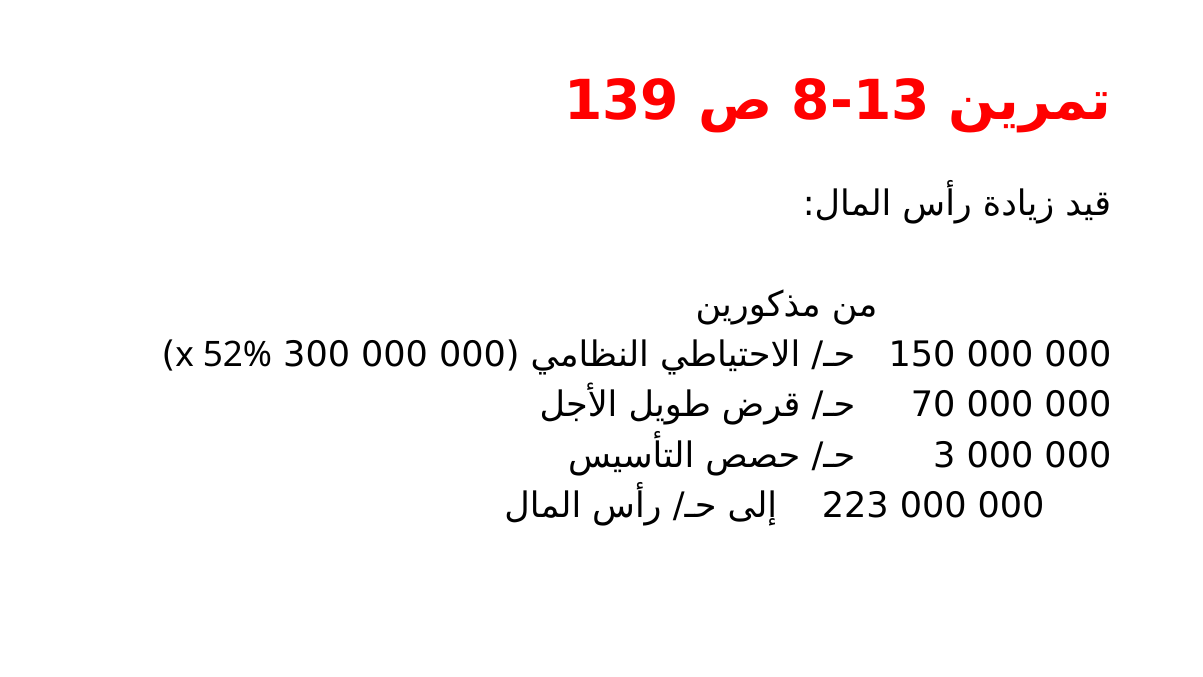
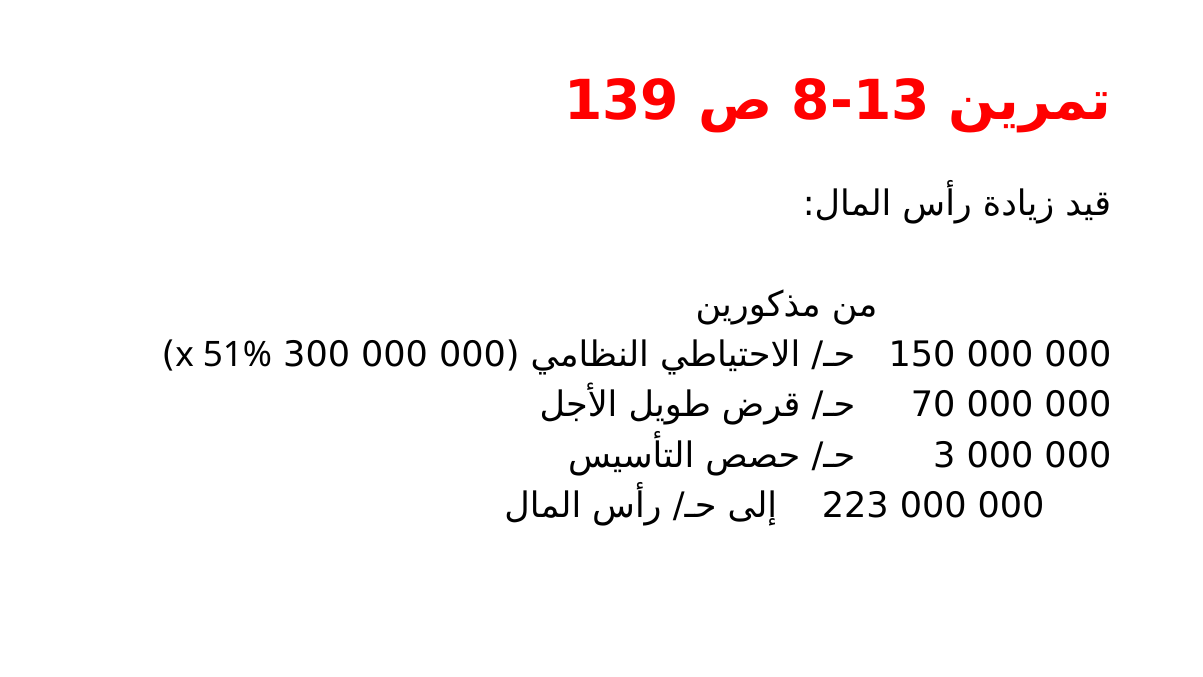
52%: 52% -> 51% (237, 355)
